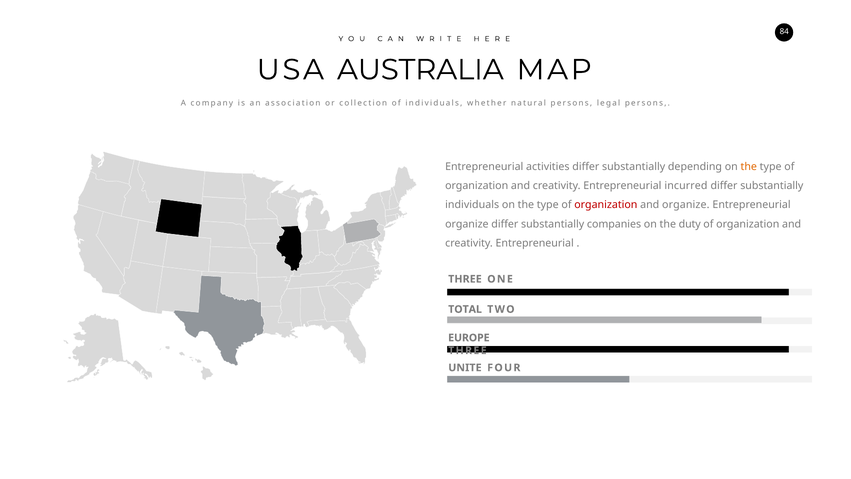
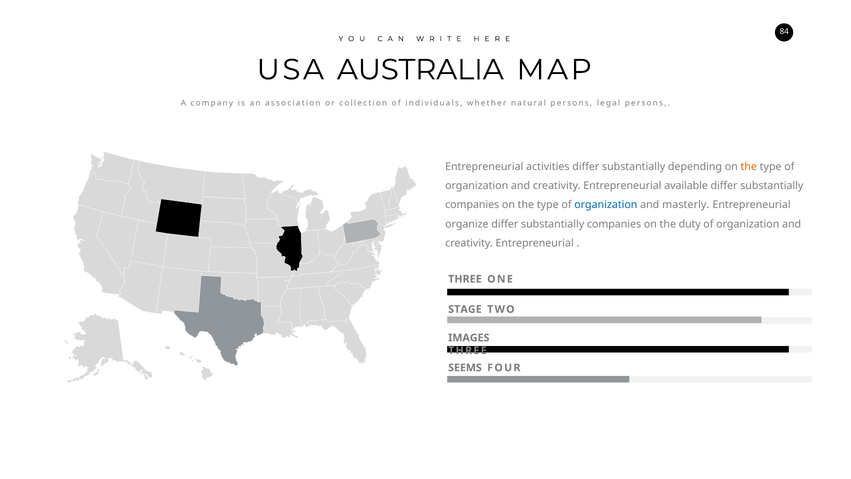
incurred: incurred -> available (686, 186)
individuals: individuals -> companies (472, 205)
organization colour: red -> blue (606, 205)
and organize: organize -> masterly (686, 205)
TOTAL: TOTAL -> STAGE (465, 309)
EUROPE: EUROPE -> IMAGES (469, 338)
UNITE: UNITE -> SEEMS (465, 368)
